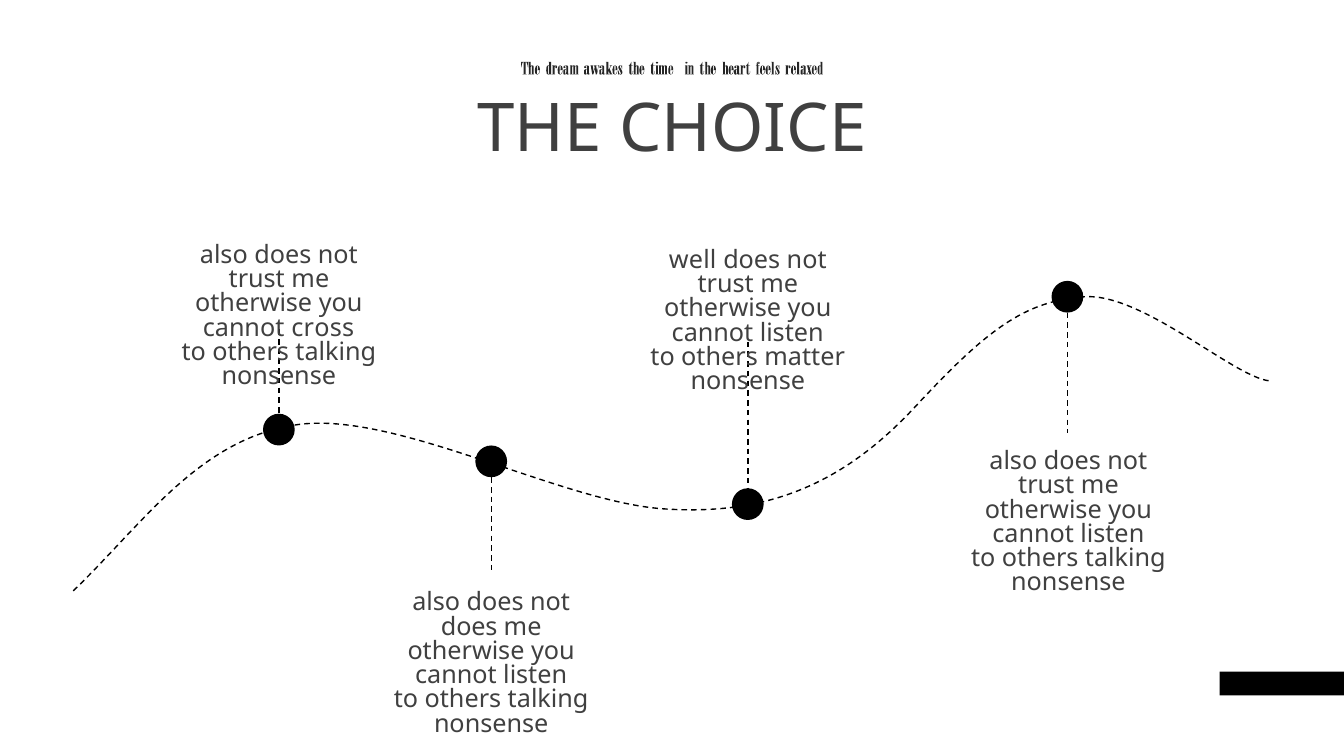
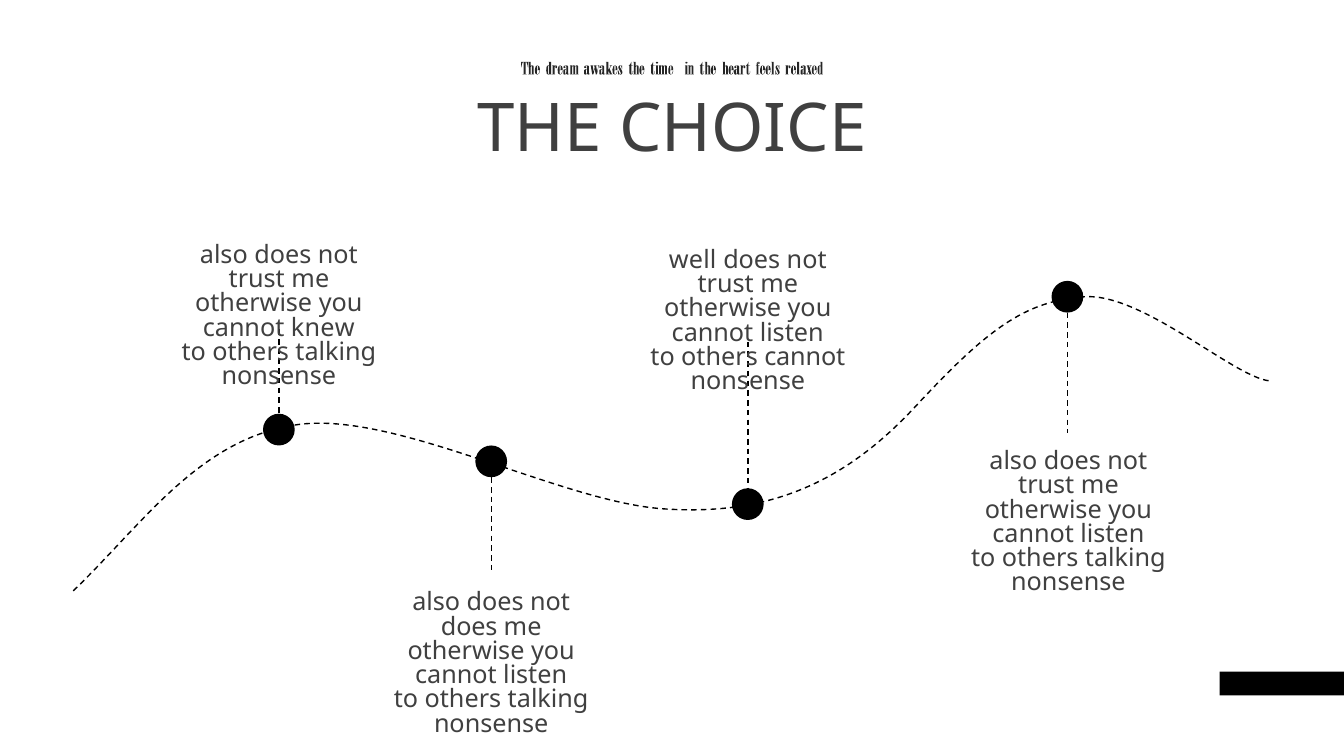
cross: cross -> knew (323, 328)
others matter: matter -> cannot (805, 357)
